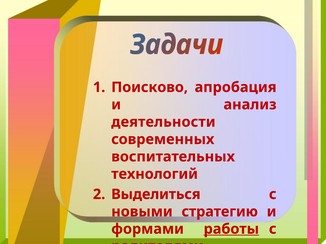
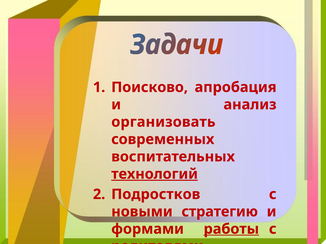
деятельности: деятельности -> организовать (163, 122)
технологий underline: none -> present (155, 174)
Выделиться: Выделиться -> Подростков (156, 195)
